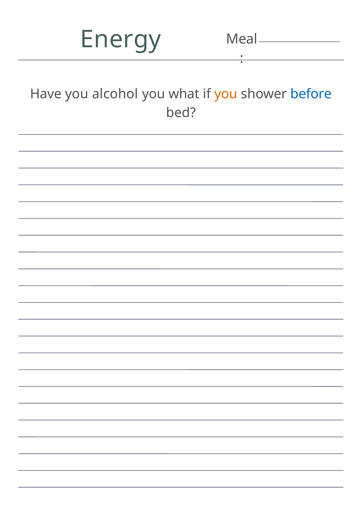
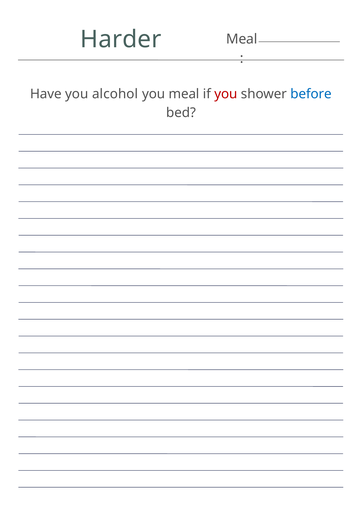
Energy: Energy -> Harder (121, 39)
you what: what -> meal (184, 94)
you colour: orange -> red (226, 94)
